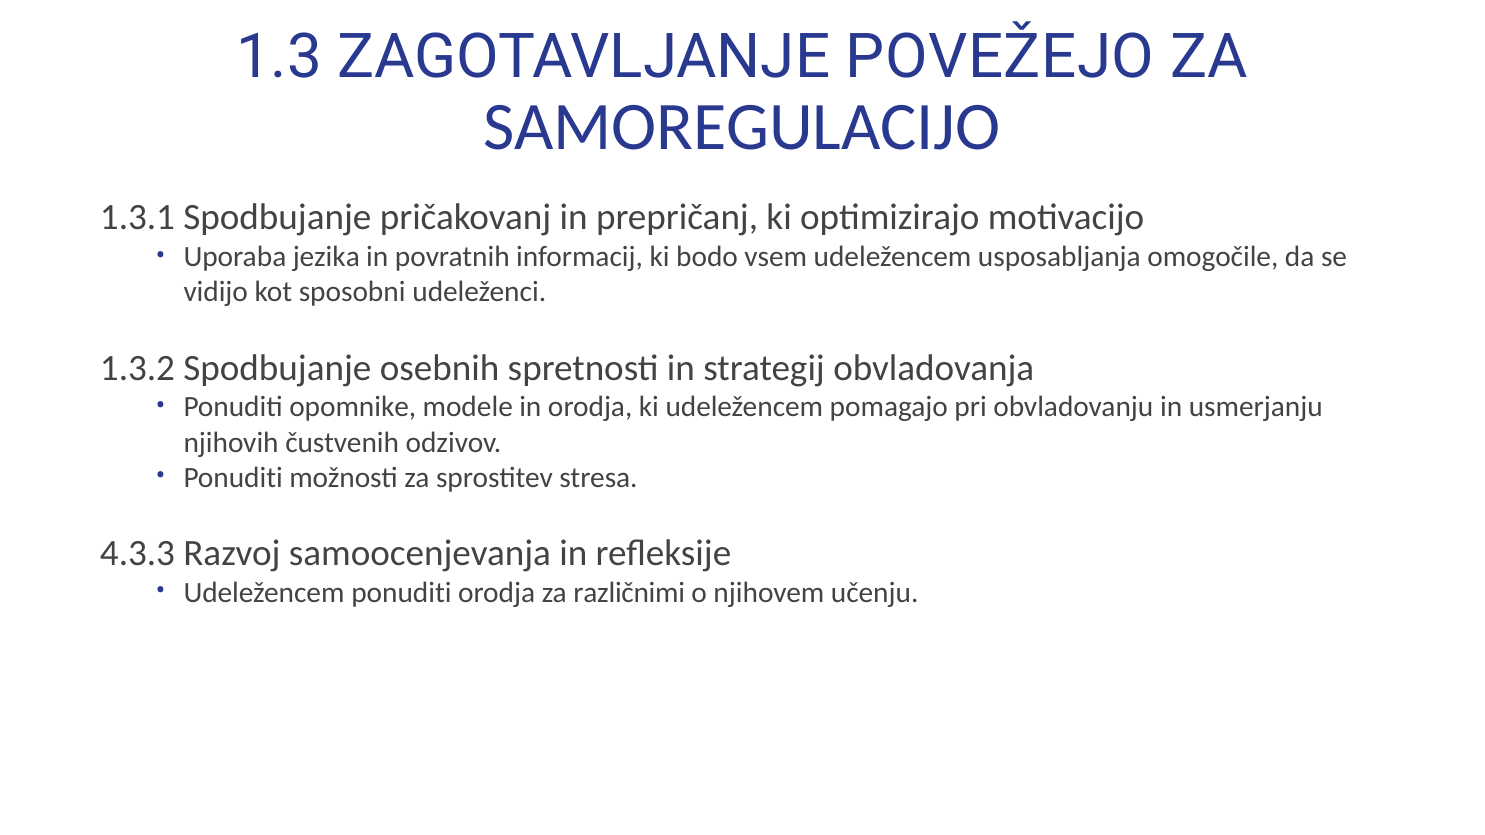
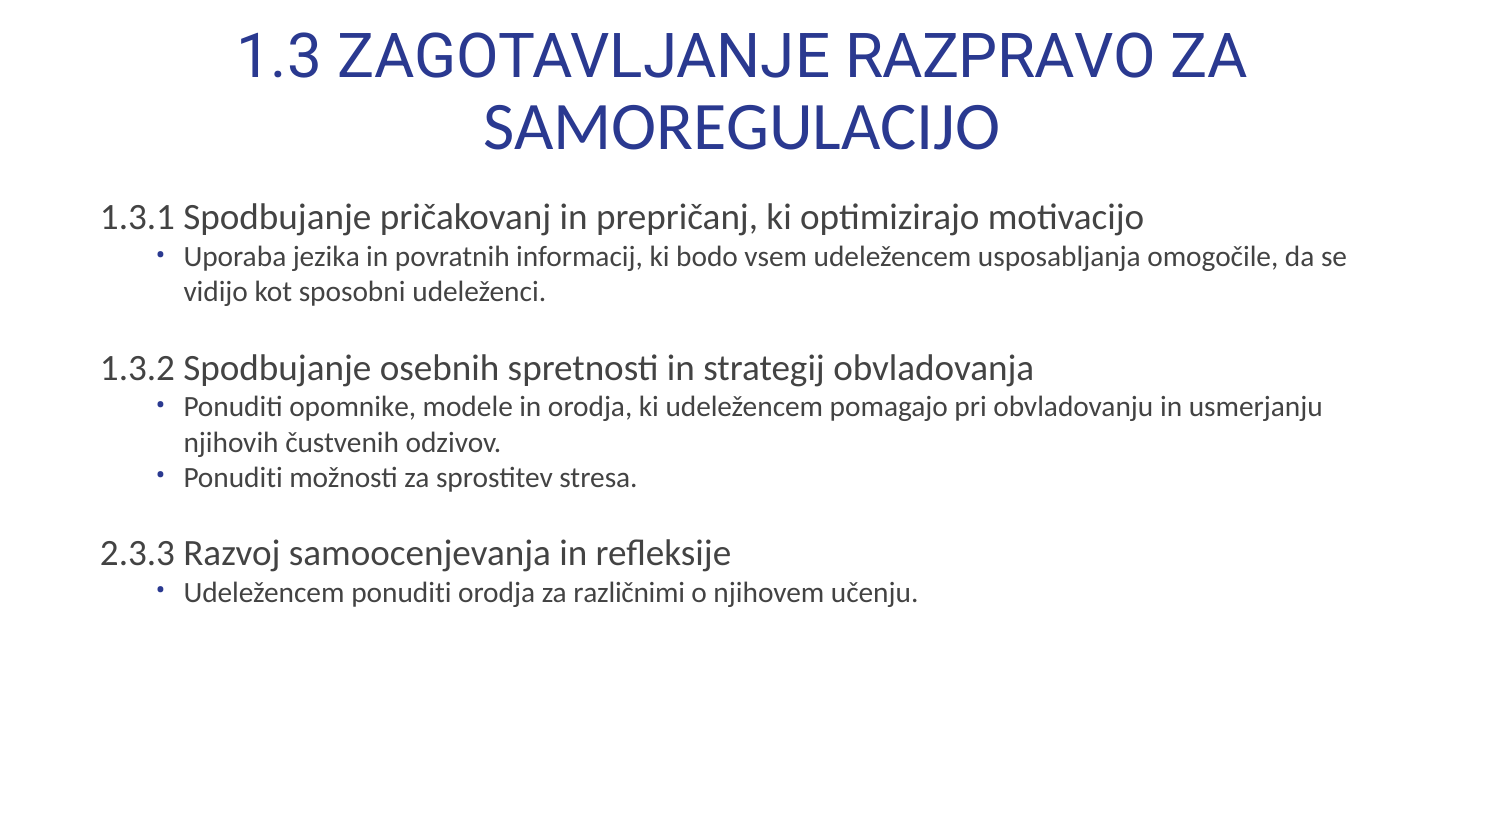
POVEŽEJO: POVEŽEJO -> RAZPRAVO (1001, 57)
4.3.3: 4.3.3 -> 2.3.3 (137, 553)
